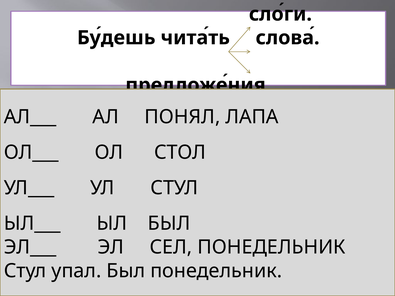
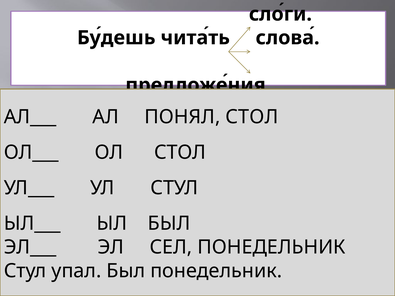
ПОНЯЛ ЛАПА: ЛАПА -> СТОЛ (252, 117)
